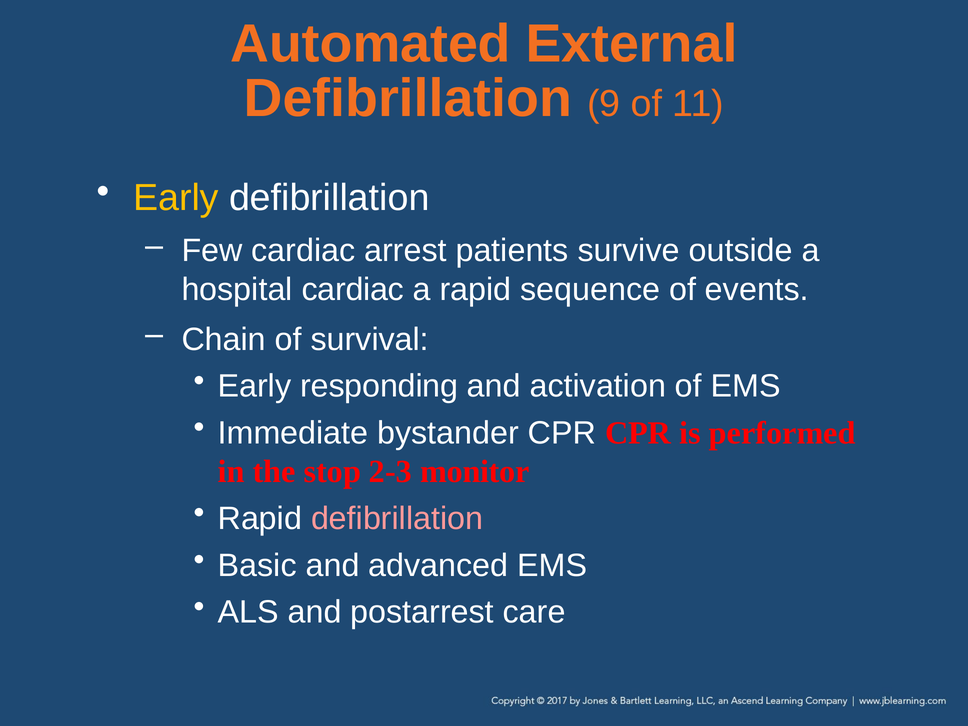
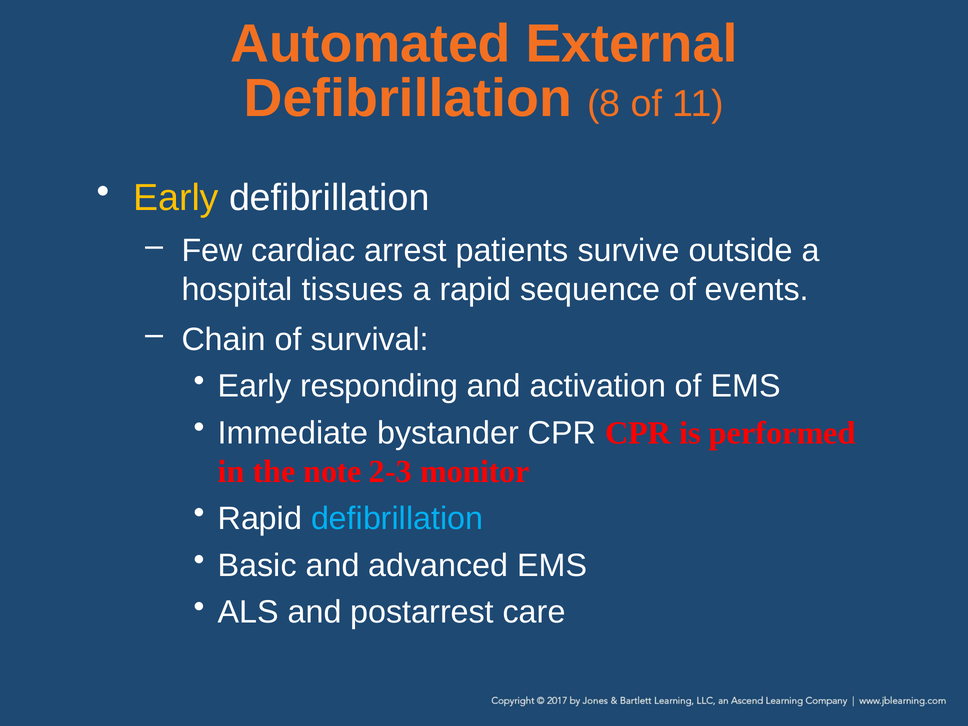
9: 9 -> 8 (604, 104)
hospital cardiac: cardiac -> tissues (353, 289)
stop: stop -> note (333, 472)
defibrillation colour: pink -> light blue (397, 519)
